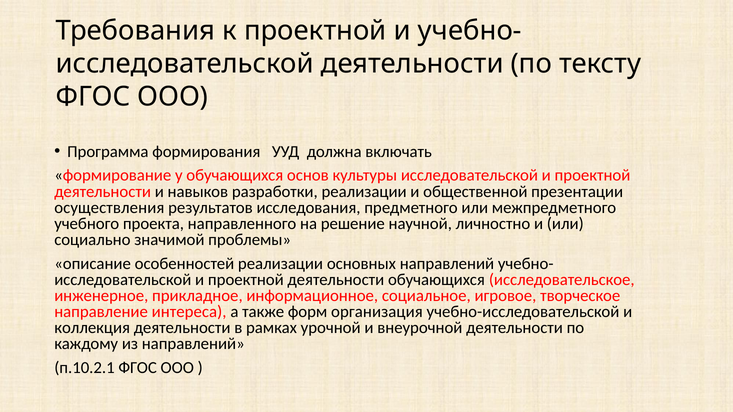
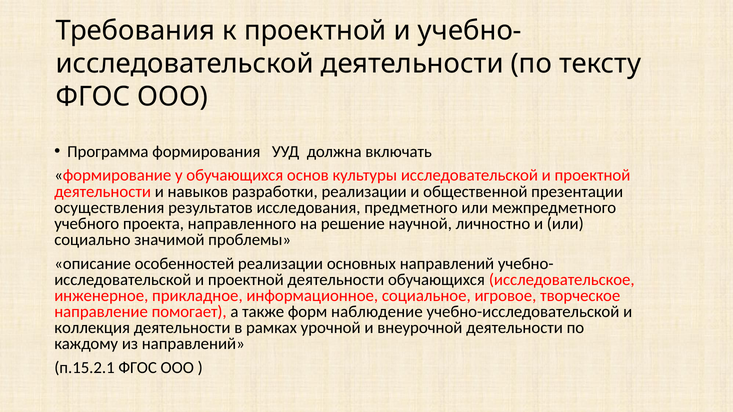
интереса: интереса -> помогает (189, 312)
организация: организация -> наблюдение (377, 312)
п.10.2.1: п.10.2.1 -> п.15.2.1 (84, 368)
